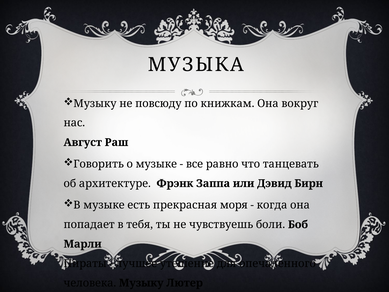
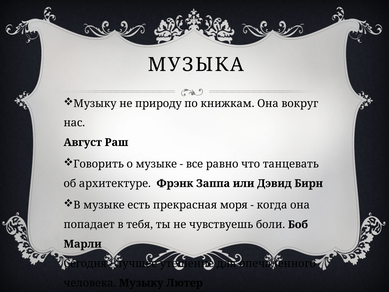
повсюду: повсюду -> природу (158, 103)
Пираты: Пираты -> Сегодня (85, 263)
